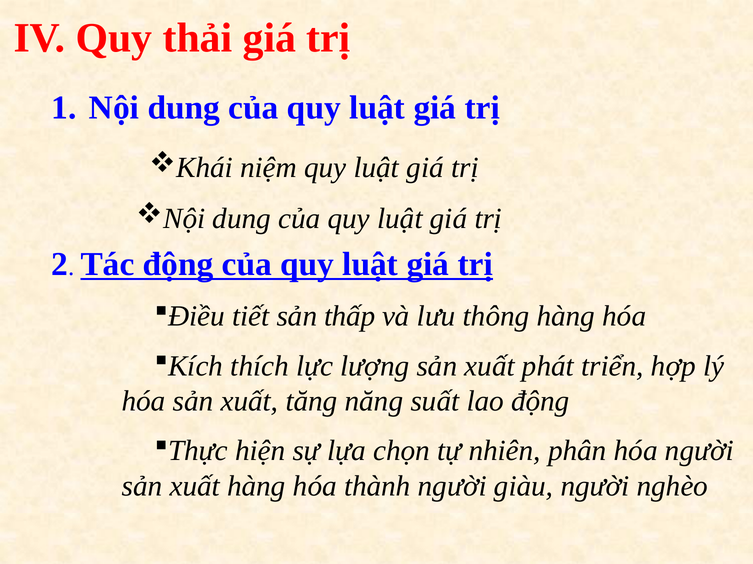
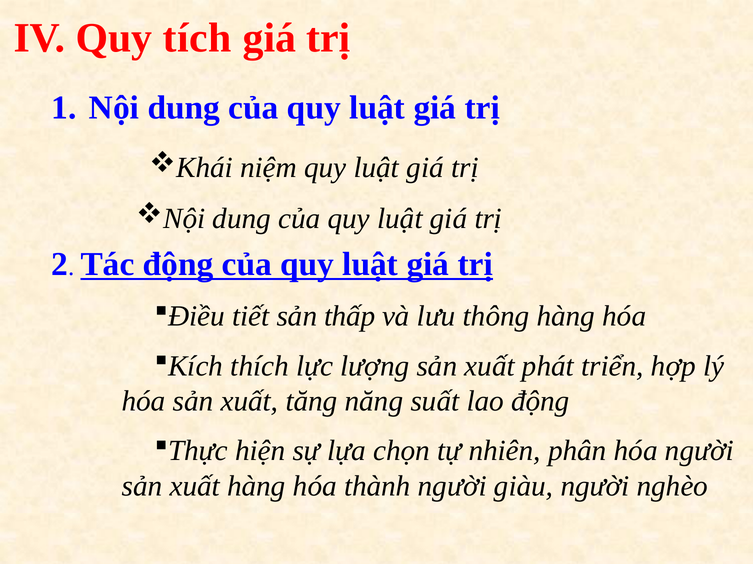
thải: thải -> tích (197, 38)
